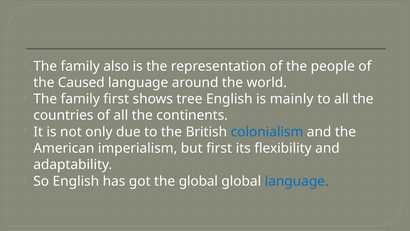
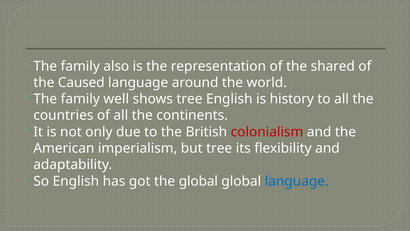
people: people -> shared (333, 66)
family first: first -> well (116, 99)
mainly: mainly -> history (292, 99)
colonialism colour: blue -> red (267, 132)
but first: first -> tree (219, 148)
